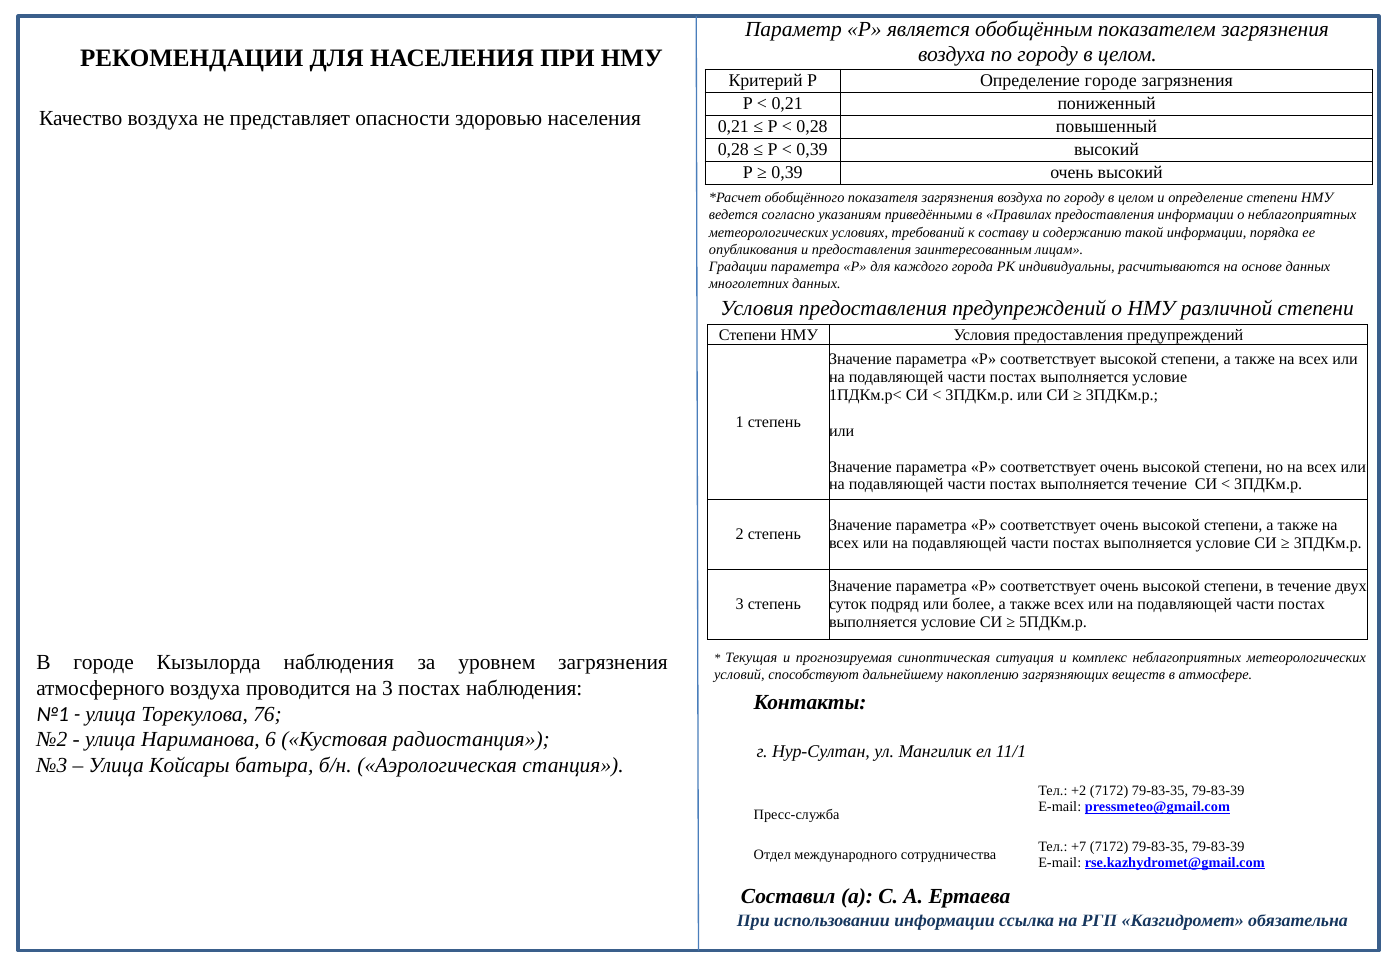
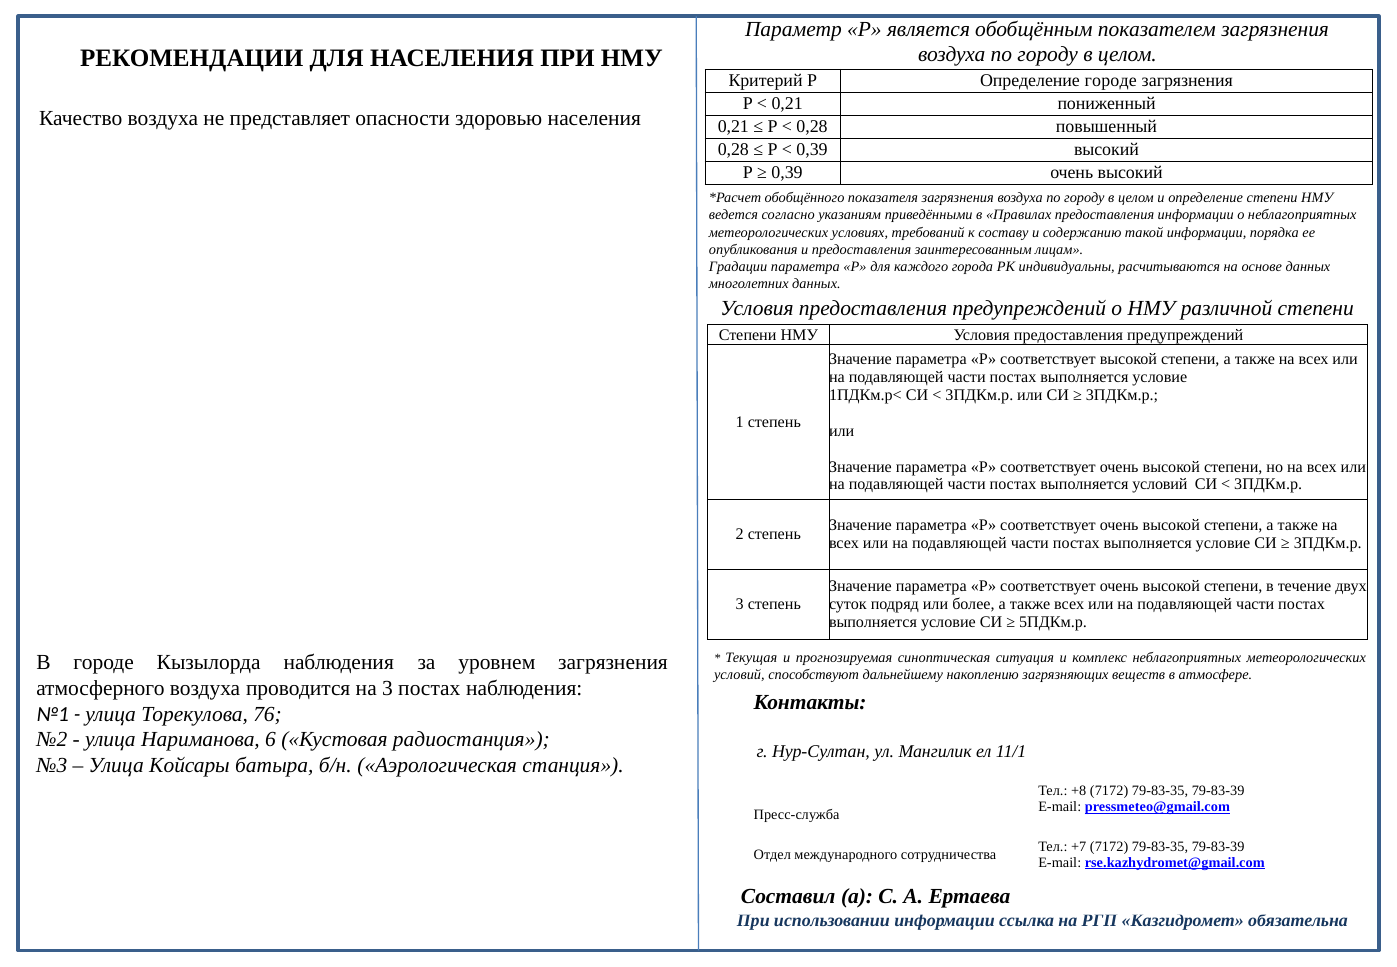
выполняется течение: течение -> условий (1160, 485)
+2: +2 -> +8 (1079, 791)
